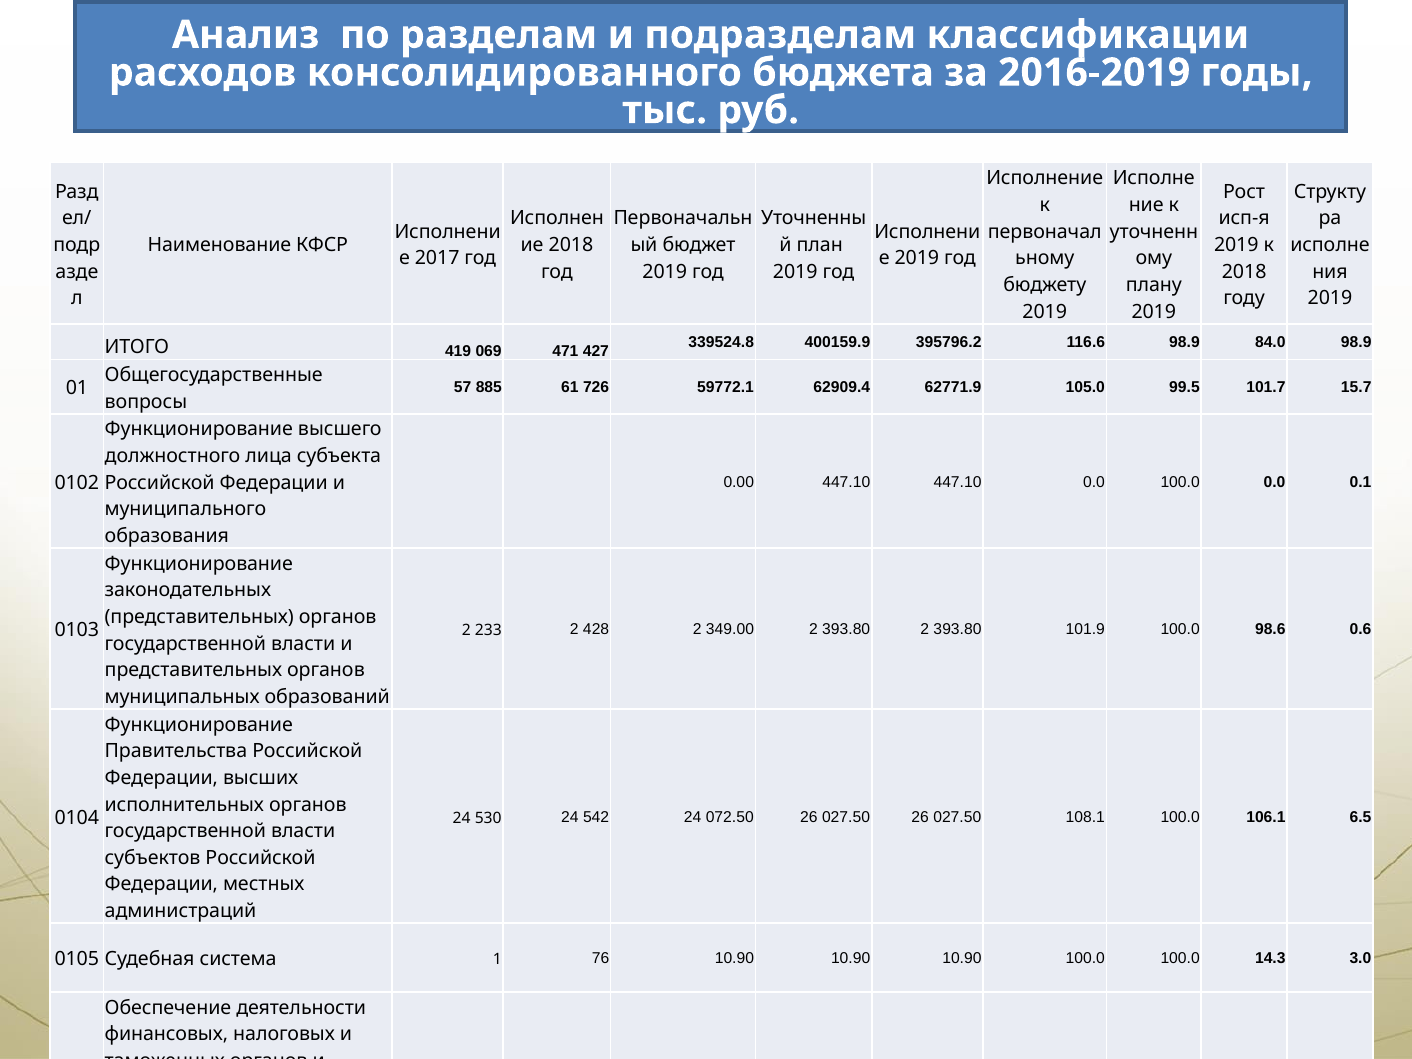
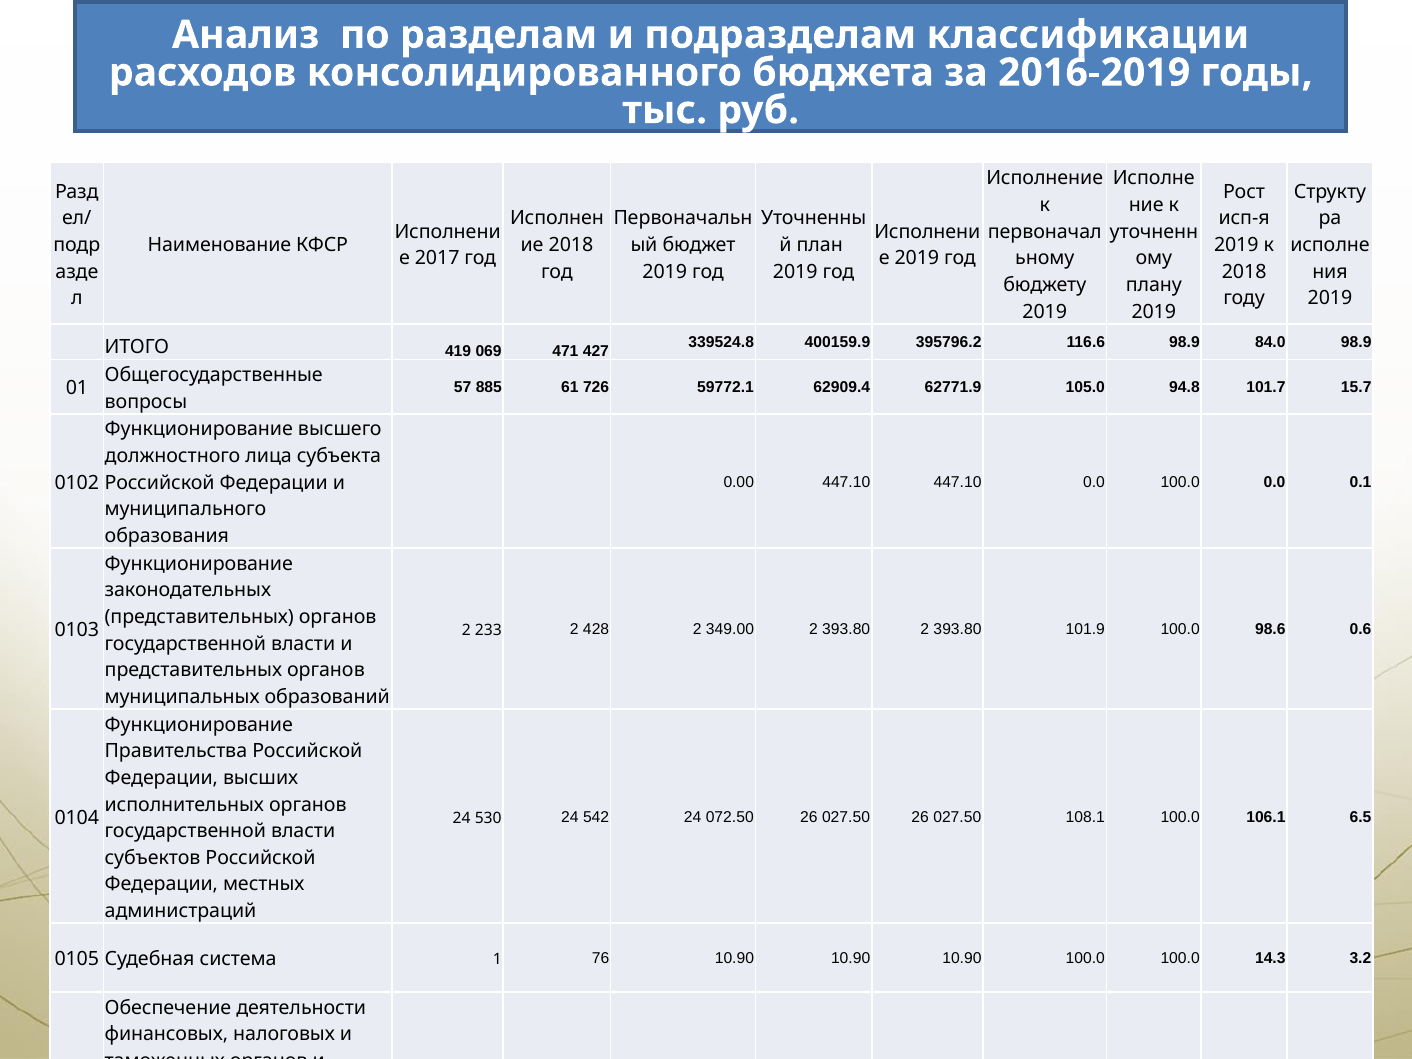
99.5: 99.5 -> 94.8 (1185, 388)
3.0: 3.0 -> 3.2 (1360, 959)
